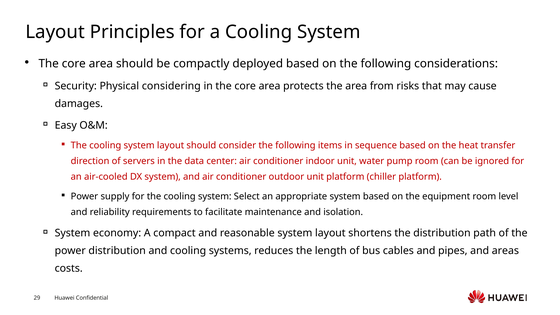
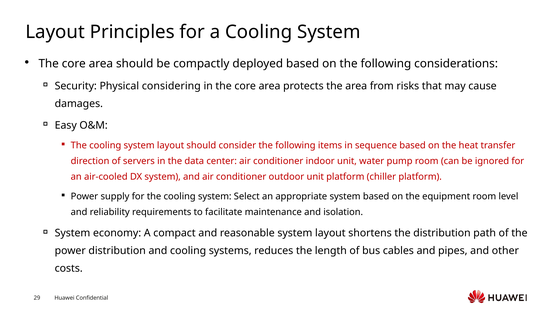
areas: areas -> other (505, 251)
